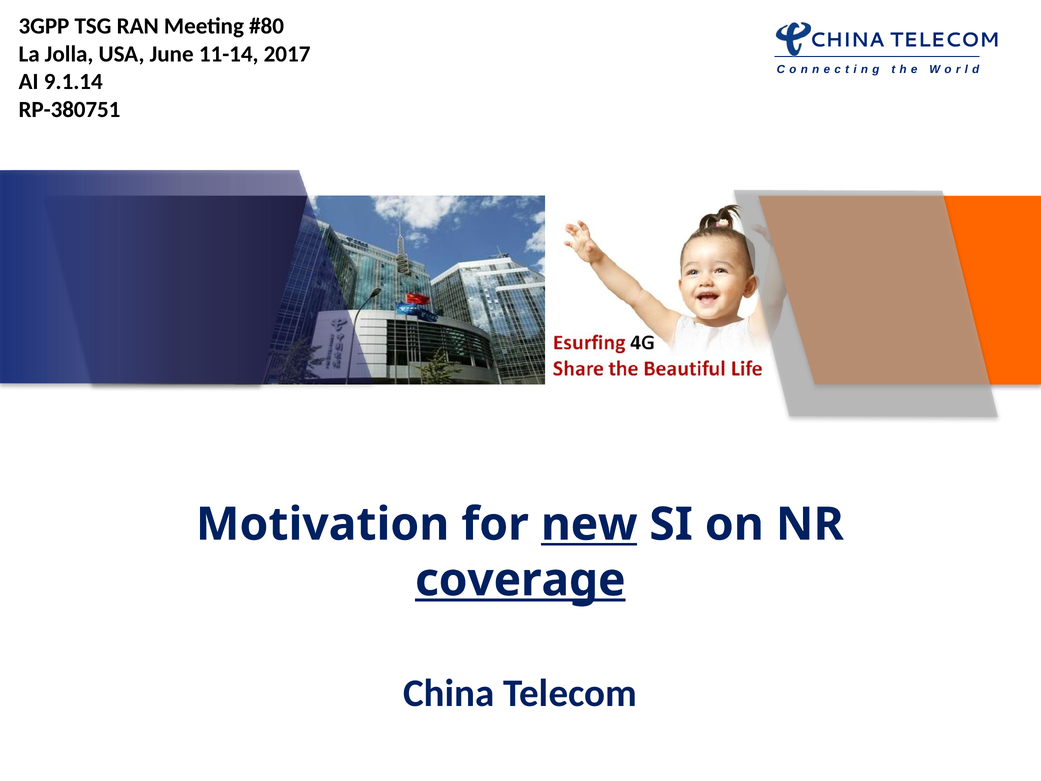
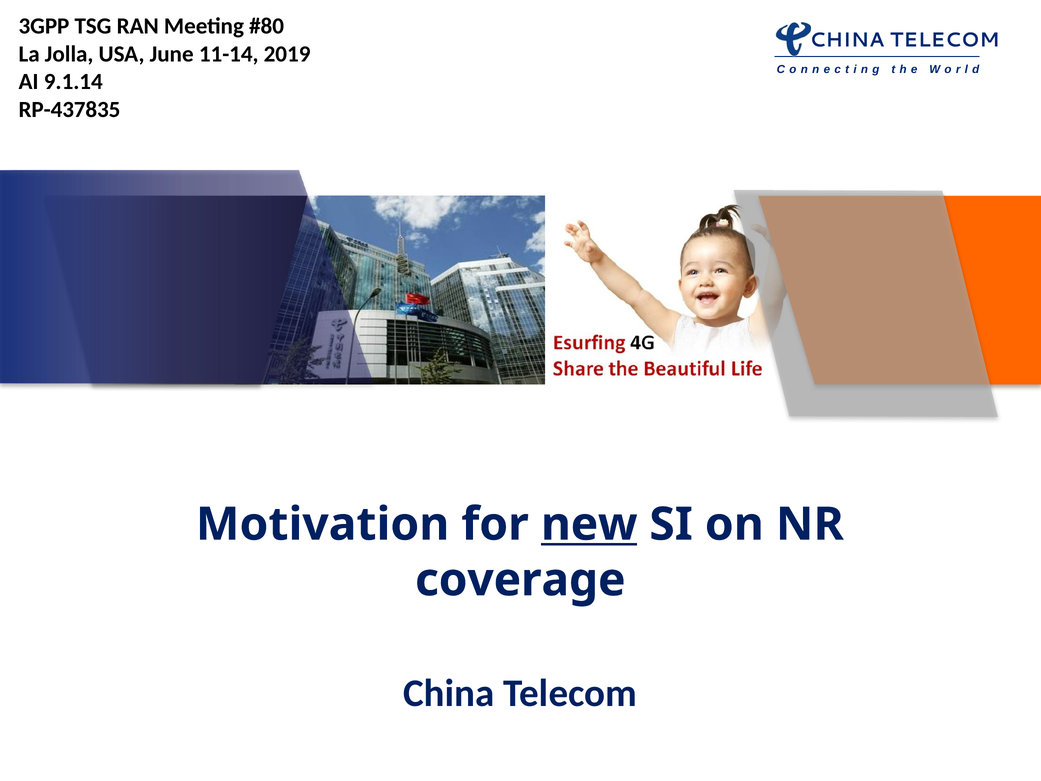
2017: 2017 -> 2019 (287, 54)
RP-380751: RP-380751 -> RP-437835 (69, 110)
coverage underline: present -> none (520, 580)
